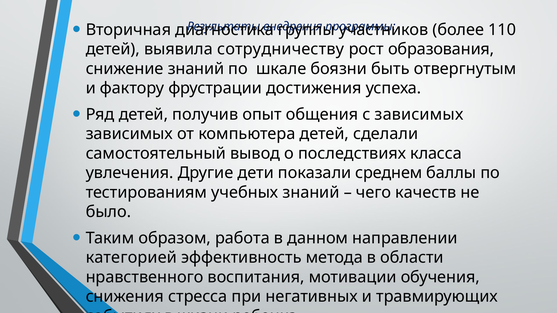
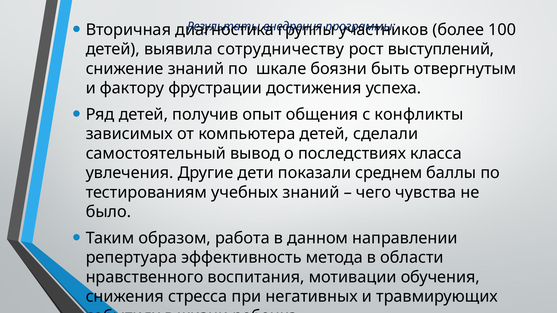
110: 110 -> 100 (502, 30)
образования: образования -> выступлений (441, 49)
с зависимых: зависимых -> конфликты (419, 115)
качеств: качеств -> чувства (426, 193)
категорией: категорией -> репертуара (131, 258)
